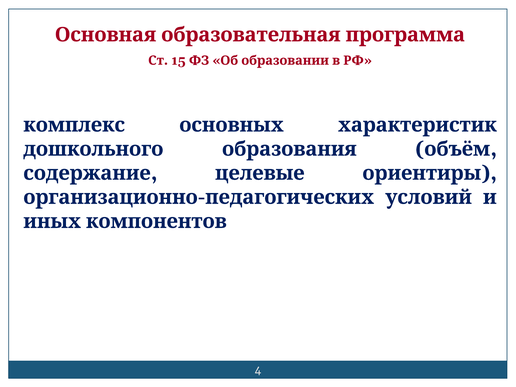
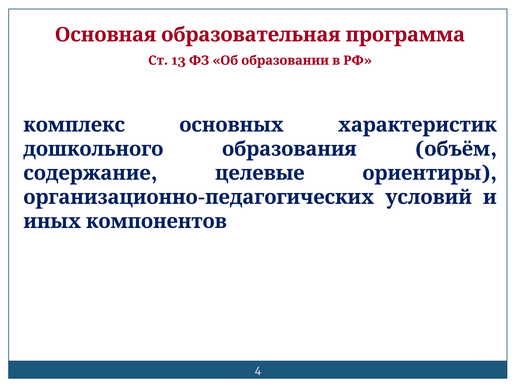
15: 15 -> 13 (179, 60)
